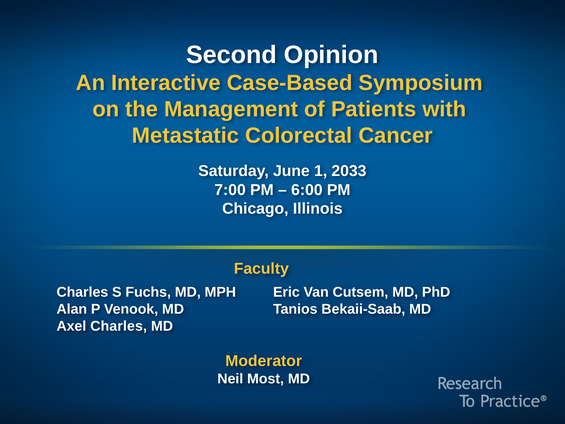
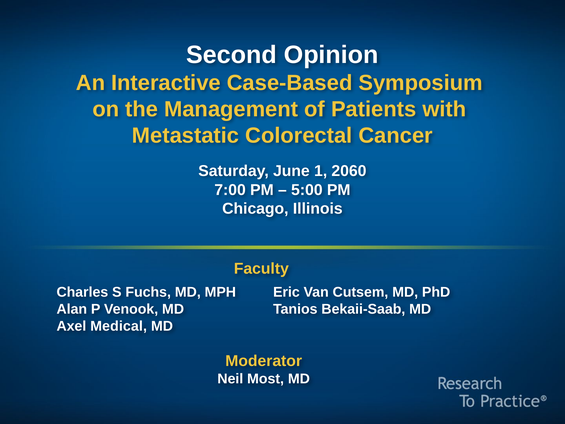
2033: 2033 -> 2060 (349, 171)
6:00: 6:00 -> 5:00 (307, 190)
Axel Charles: Charles -> Medical (119, 326)
